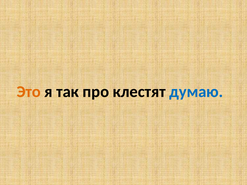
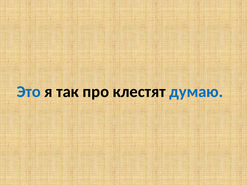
Это colour: orange -> blue (29, 92)
